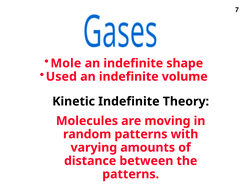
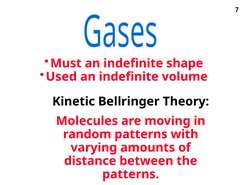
Mole: Mole -> Must (66, 63)
Kinetic Indefinite: Indefinite -> Bellringer (129, 102)
